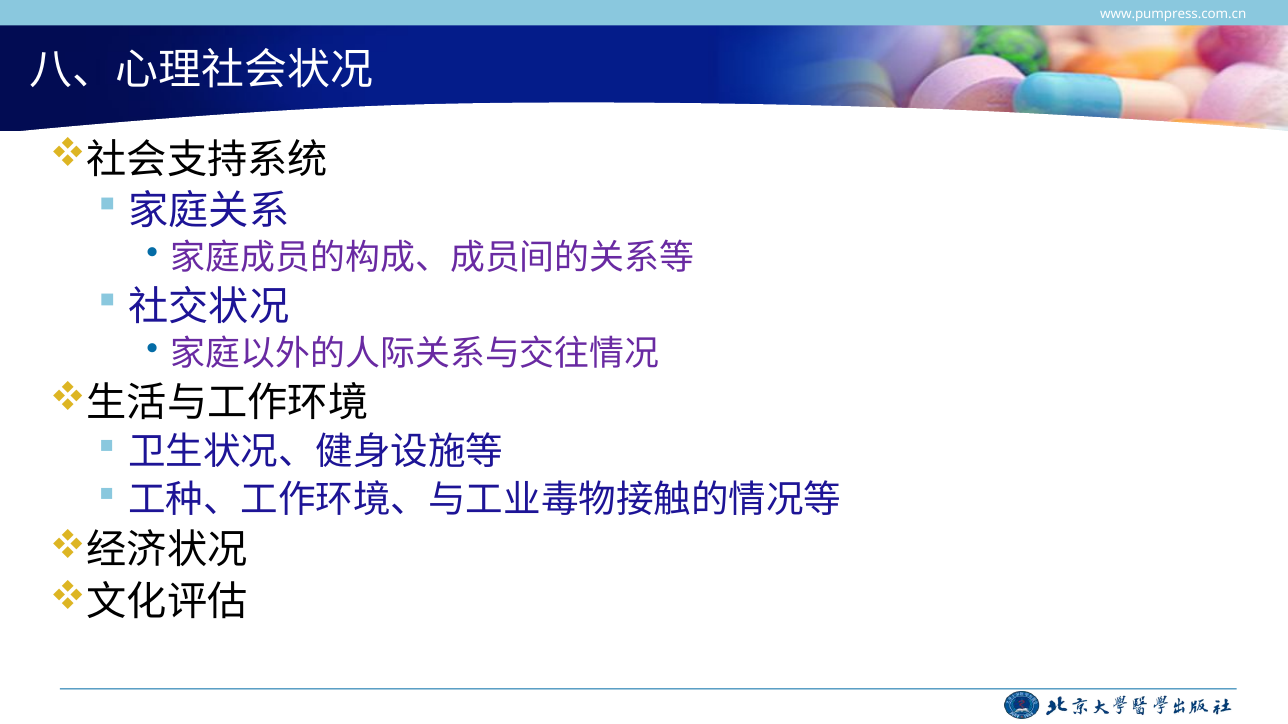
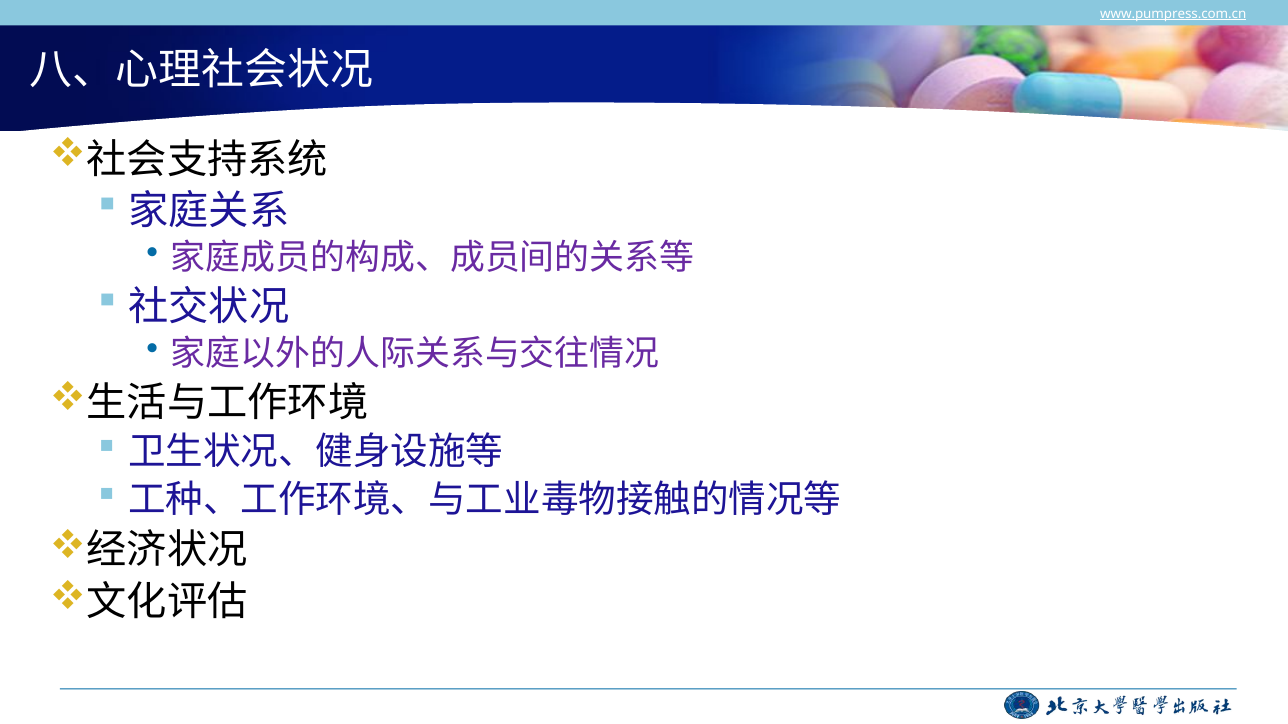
www.pumpress.com.cn underline: none -> present (1173, 14)
